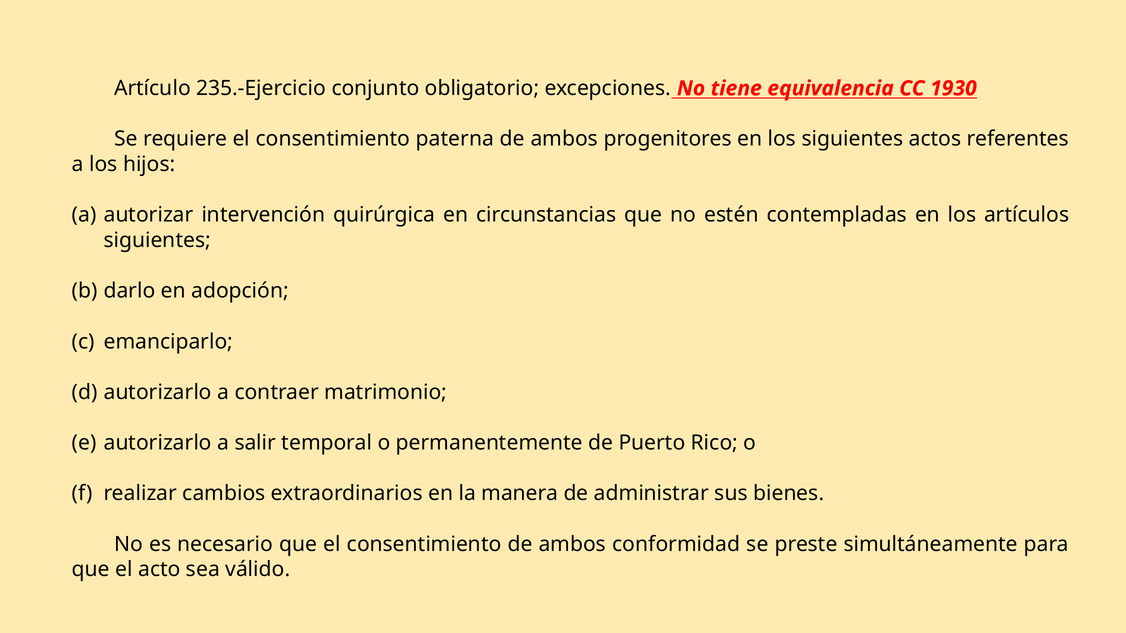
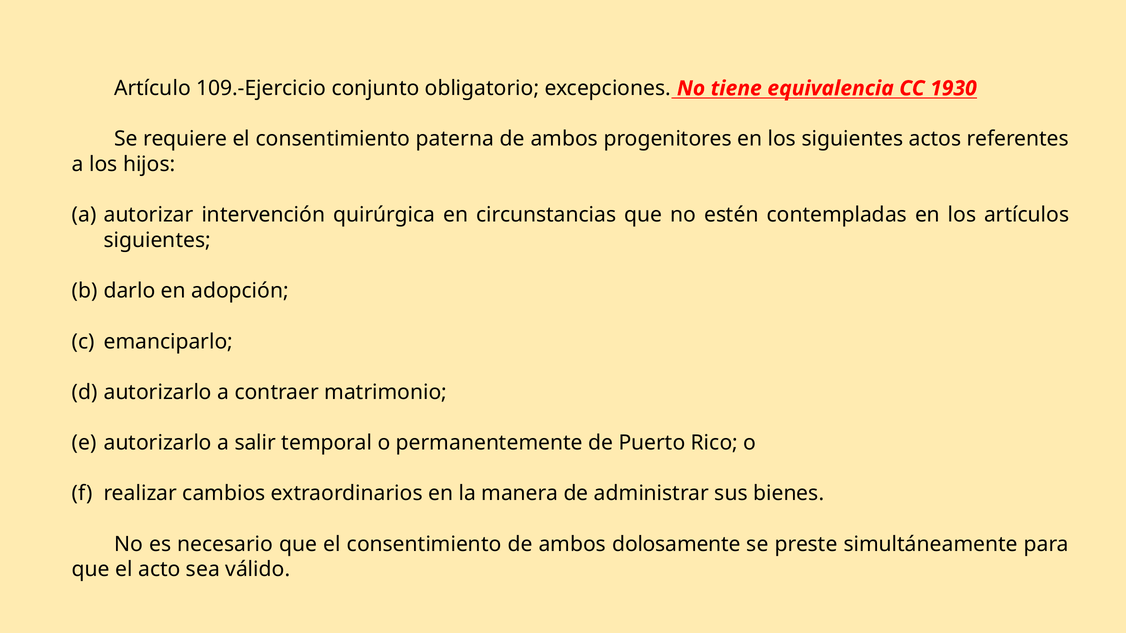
235.-Ejercicio: 235.-Ejercicio -> 109.-Ejercicio (261, 88)
conformidad: conformidad -> dolosamente (676, 544)
